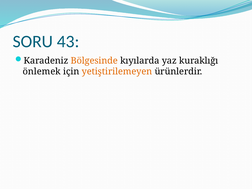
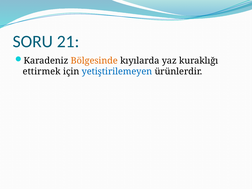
43: 43 -> 21 (68, 42)
önlemek: önlemek -> ettirmek (42, 72)
yetiştirilemeyen colour: orange -> blue (117, 72)
